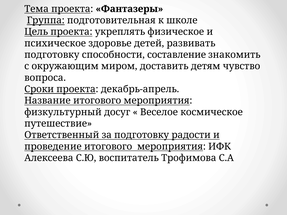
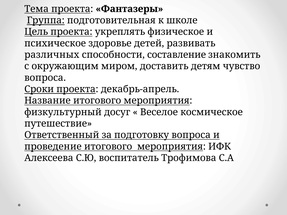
подготовку: подготовку -> различных (52, 55)
подготовку радости: радости -> вопроса (191, 135)
